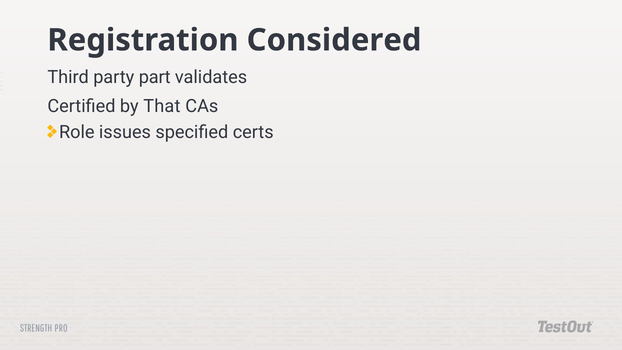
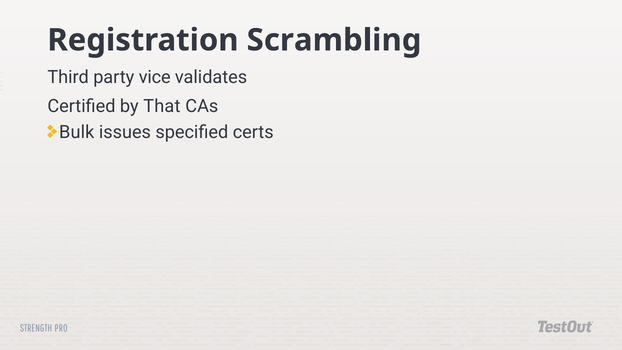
Considered: Considered -> Scrambling (334, 40)
part: part -> vice (155, 77)
Role: Role -> Bulk (77, 132)
